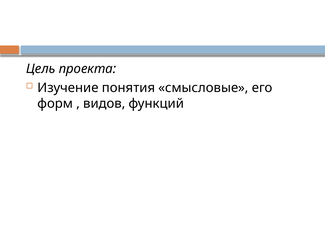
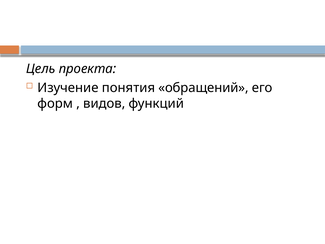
смысловые: смысловые -> обращений (203, 88)
